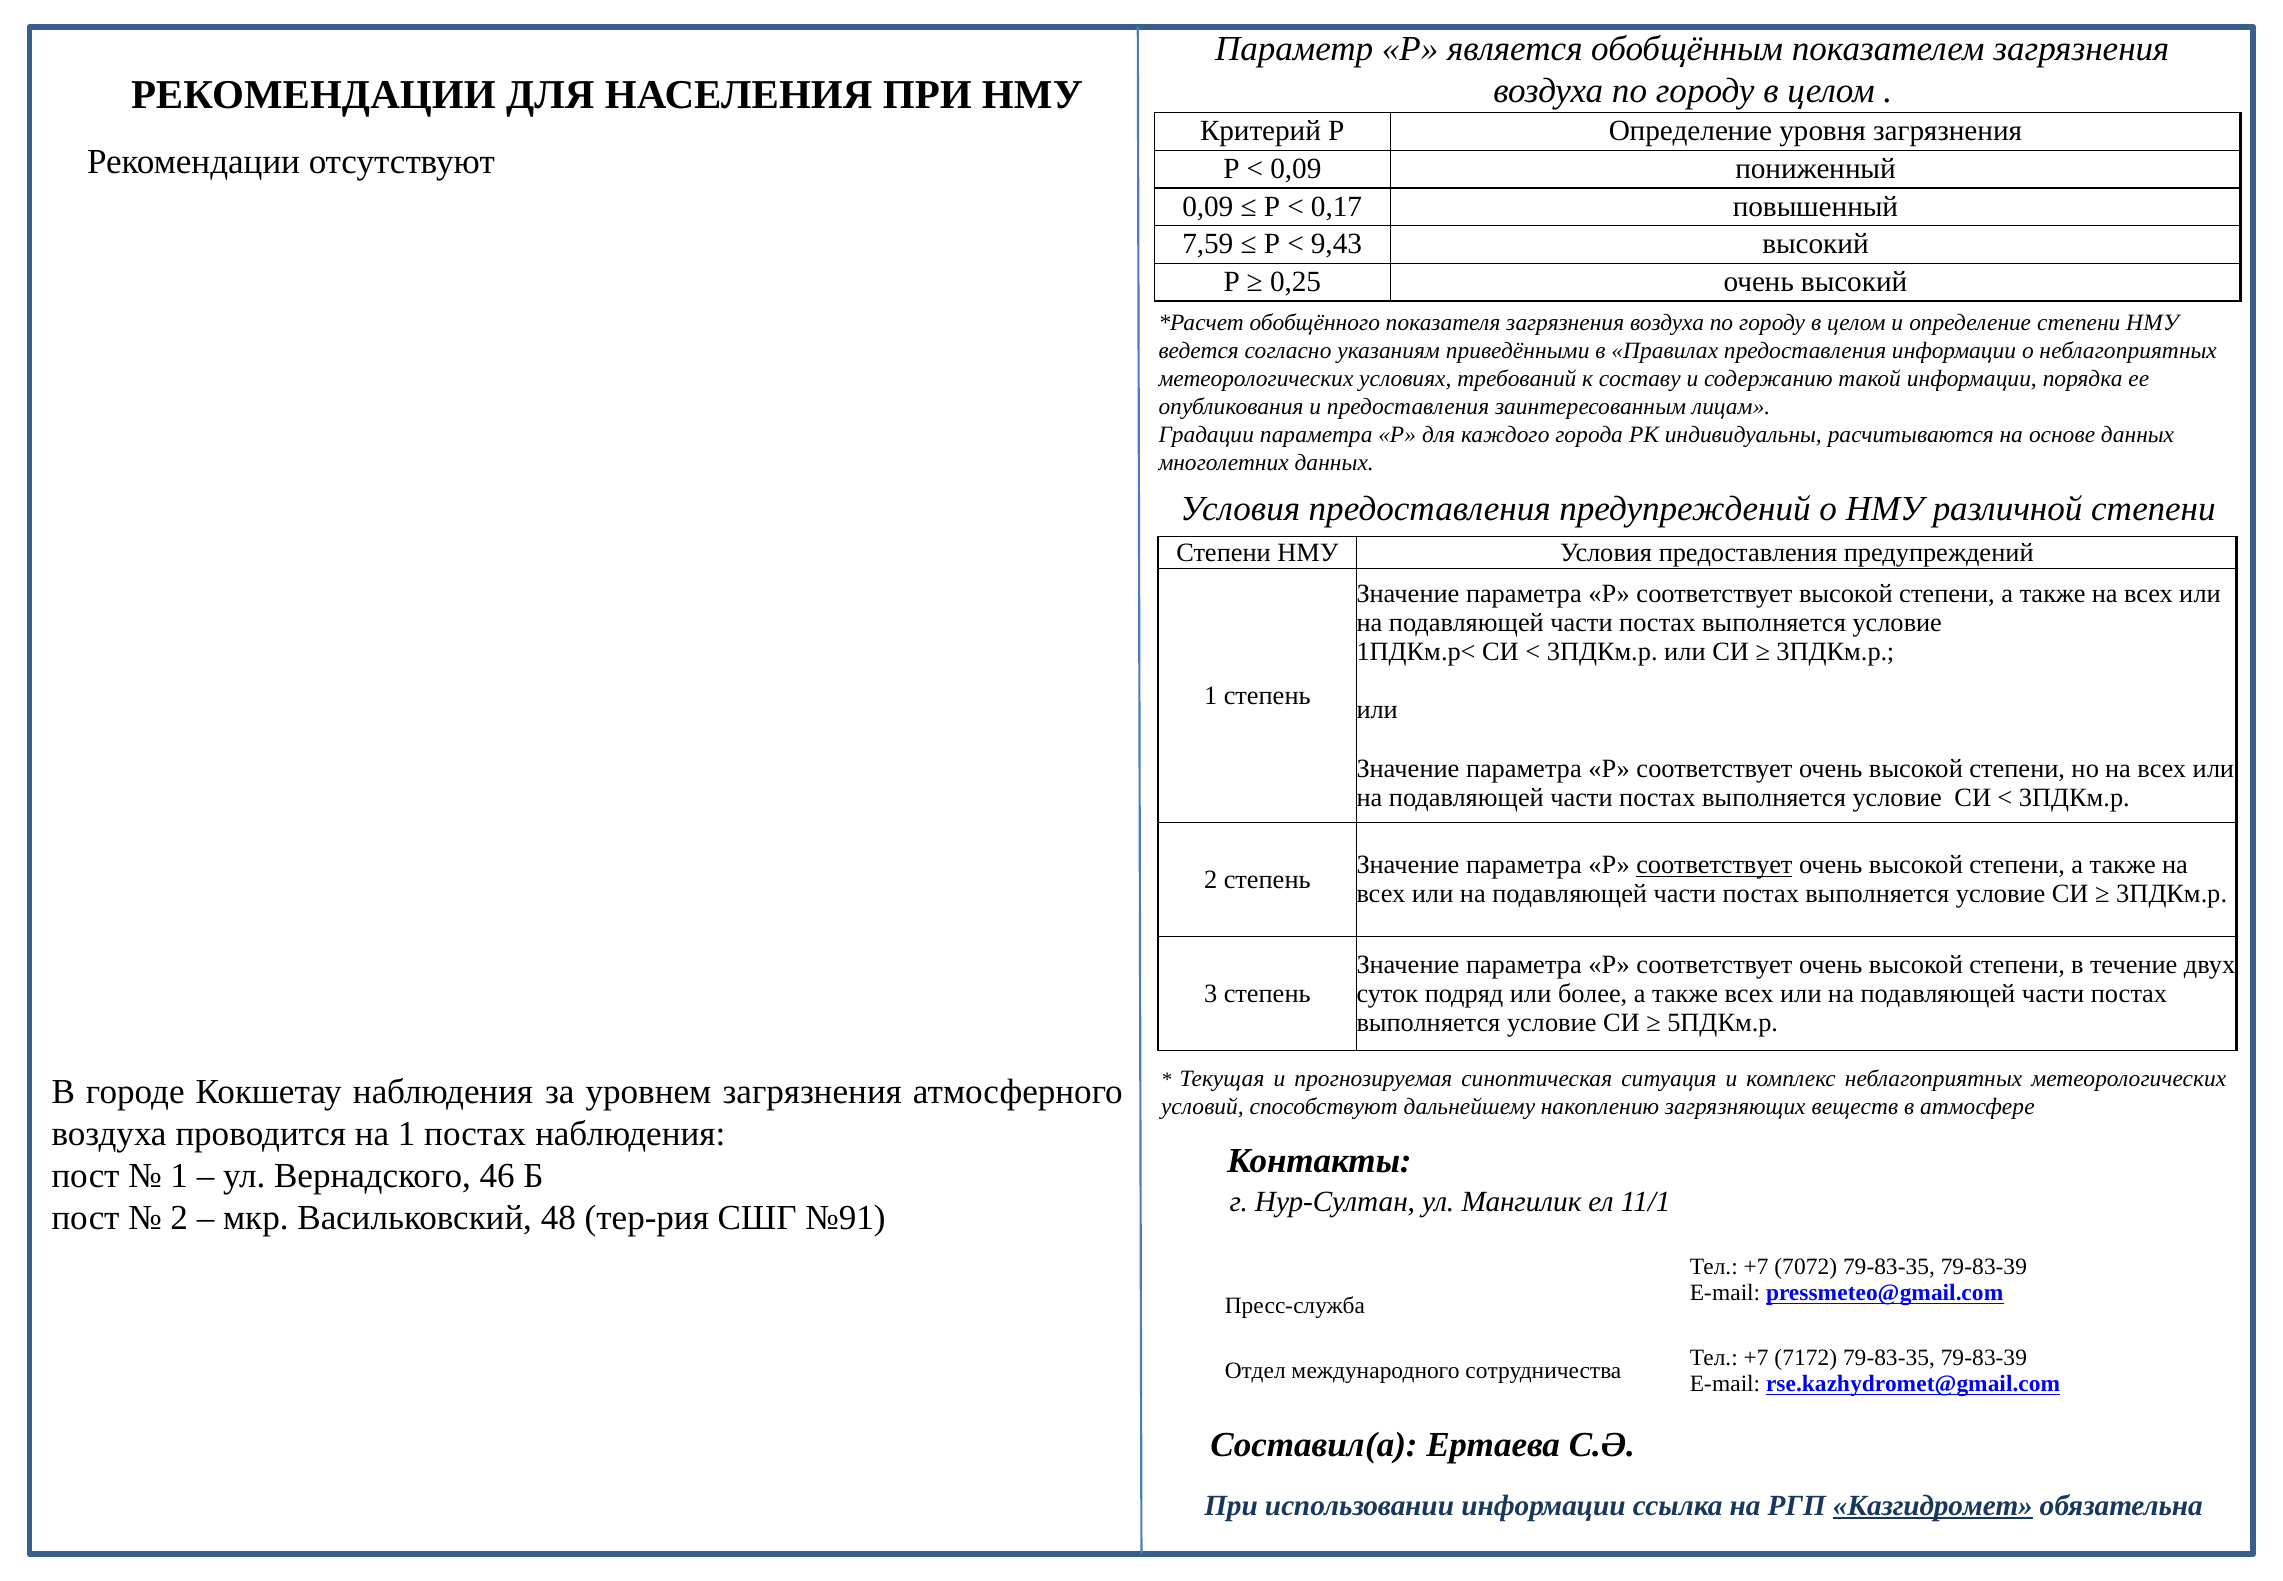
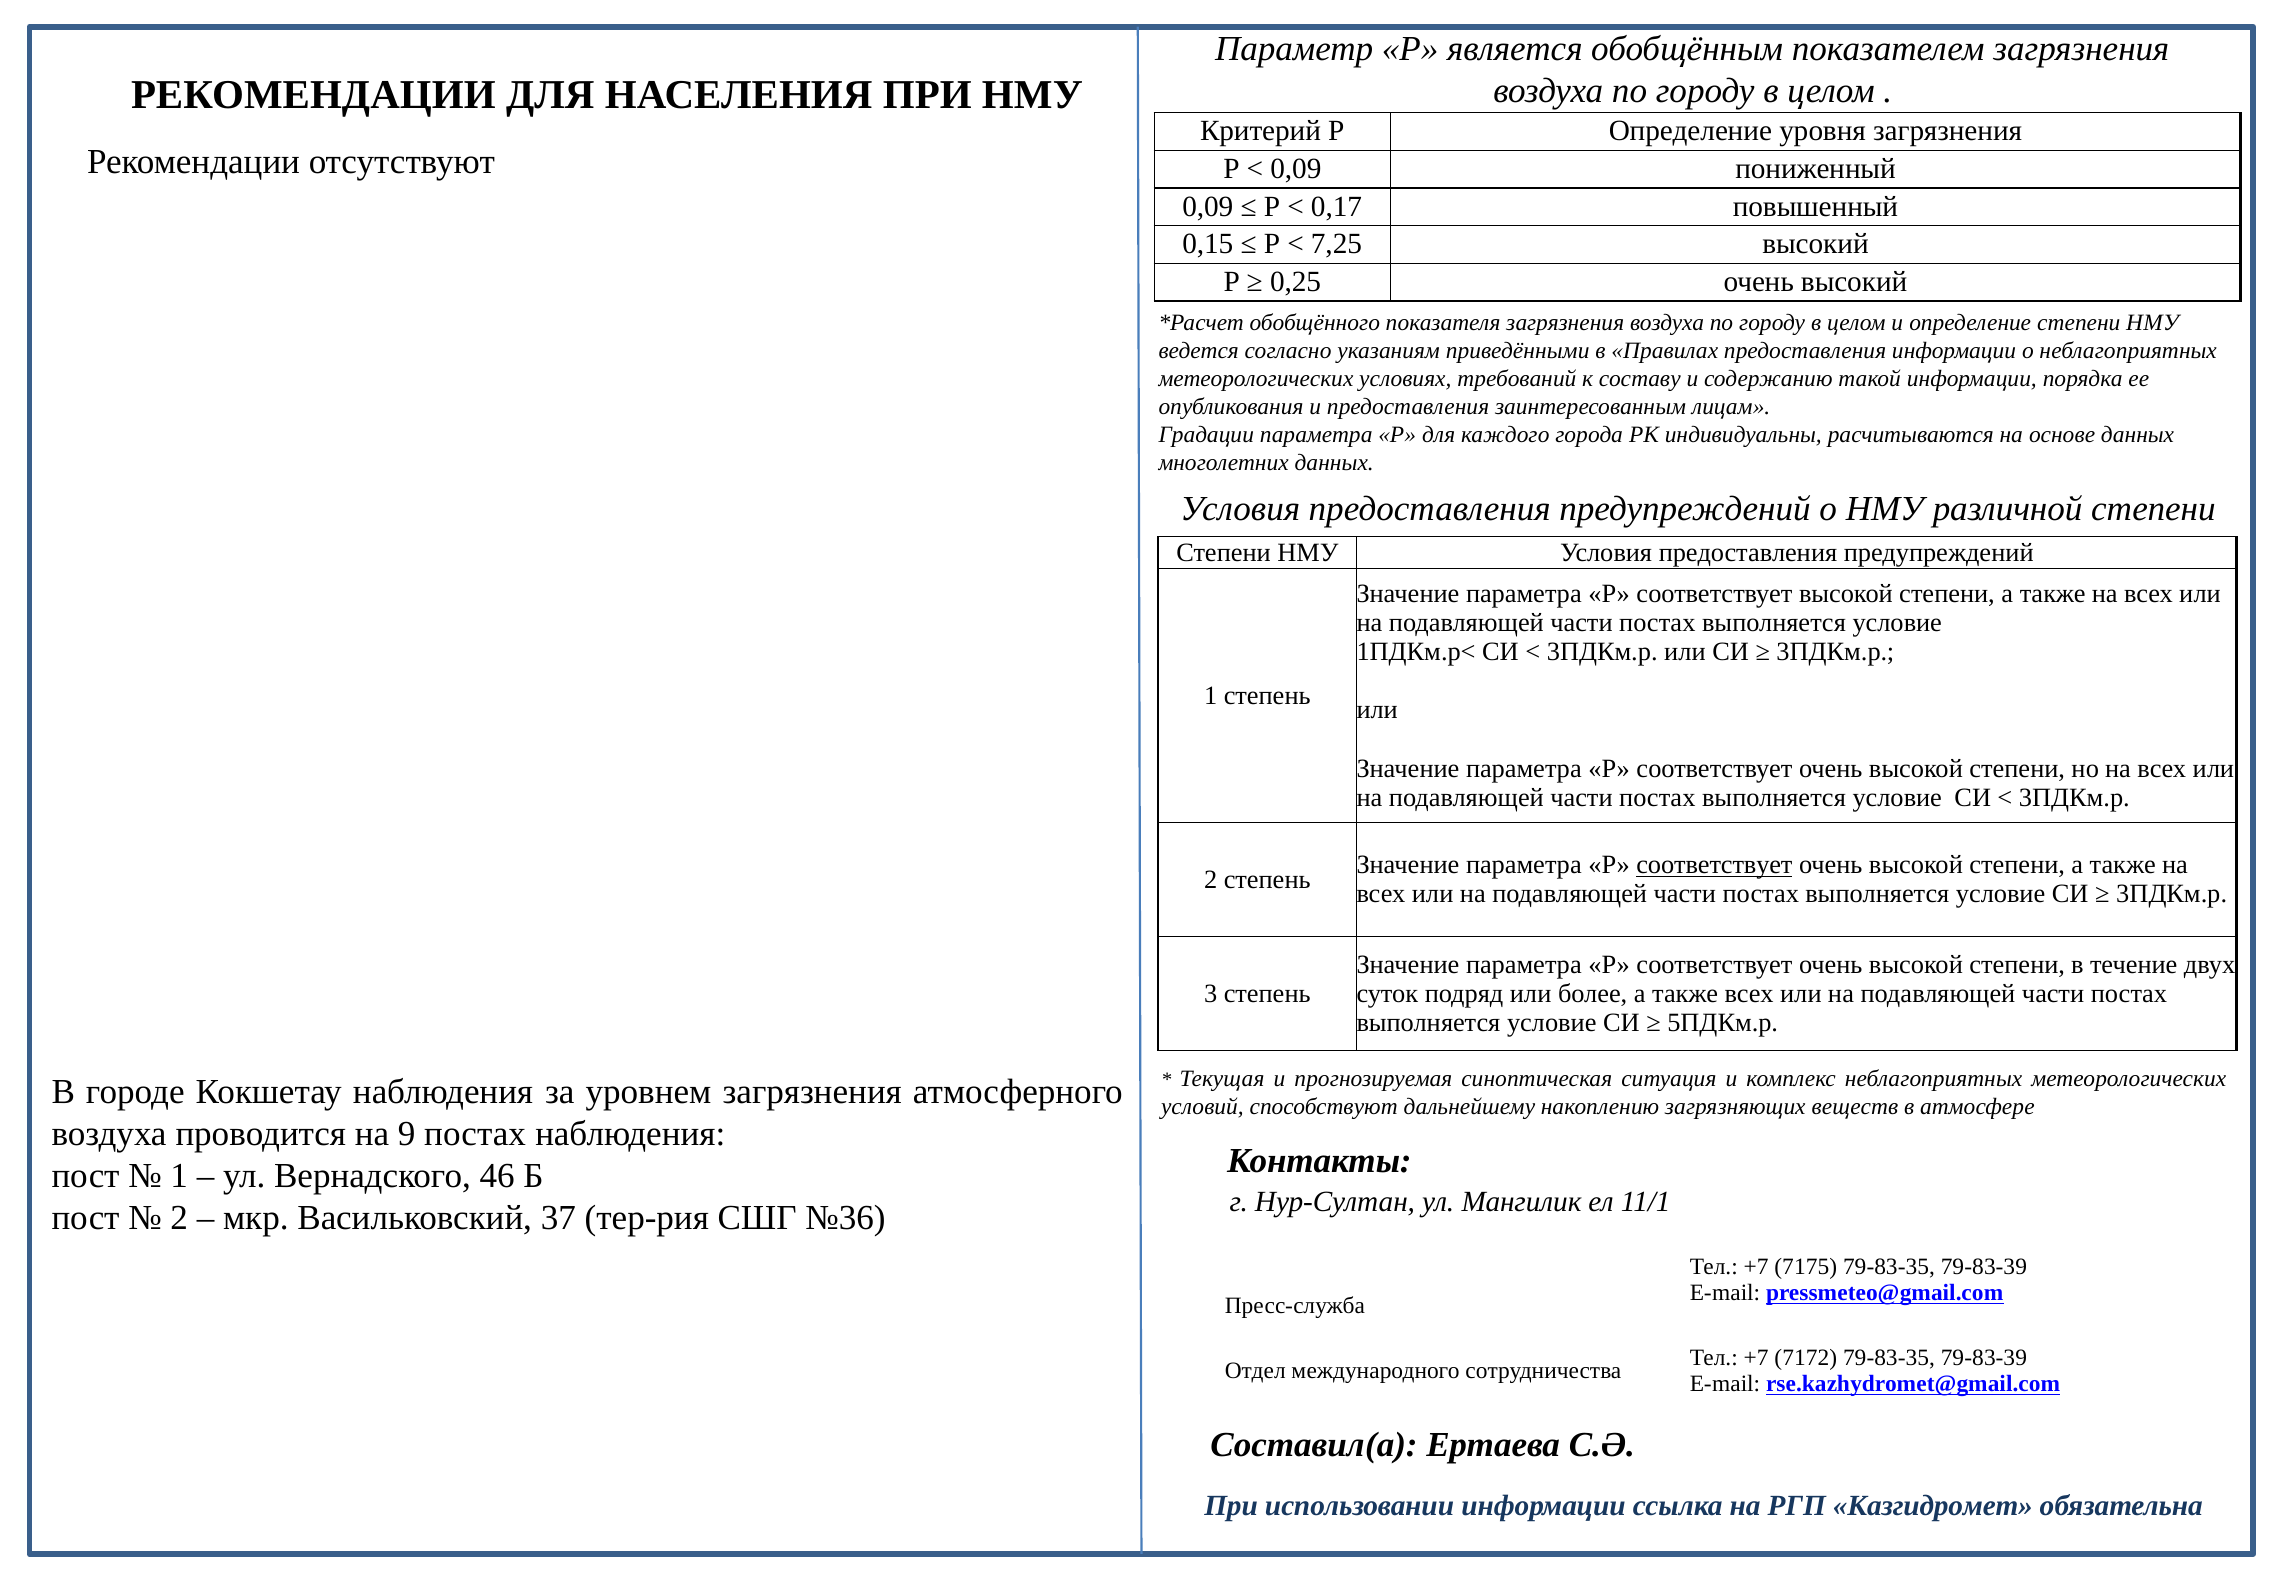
7,59: 7,59 -> 0,15 (1208, 244)
9,43: 9,43 -> 7,25 (1336, 244)
на 1: 1 -> 9 (407, 1133)
48: 48 -> 37 (558, 1218)
№91: №91 -> №36 (845, 1218)
7072: 7072 -> 7175 (1806, 1266)
Казгидромет underline: present -> none (1933, 1505)
